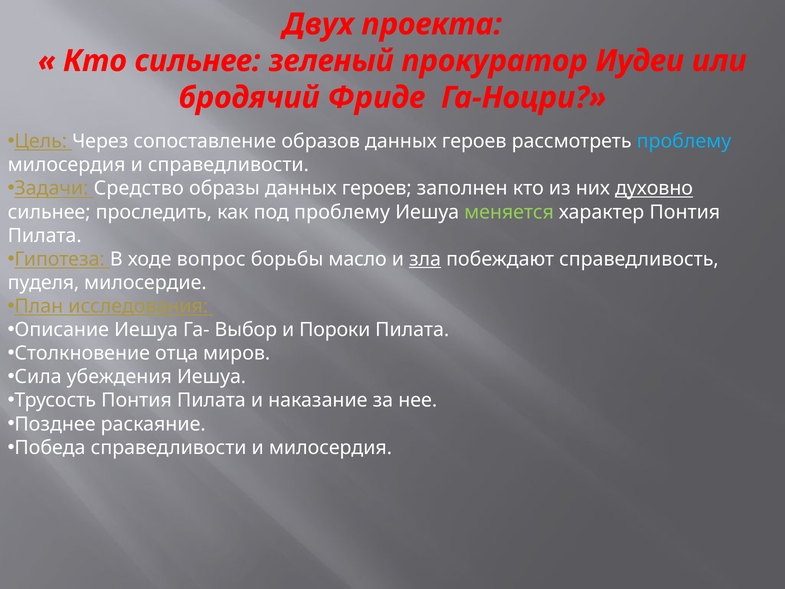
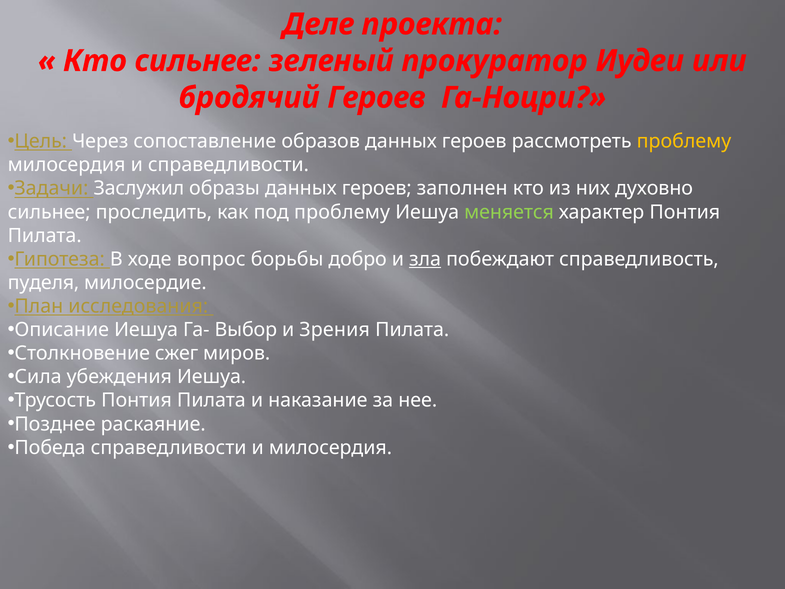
Двух: Двух -> Деле (318, 24)
бродячий Фриде: Фриде -> Героев (377, 98)
проблему colour: light blue -> yellow (684, 141)
Средство: Средство -> Заслужил (139, 188)
духовно underline: present -> none (654, 188)
масло: масло -> добро (358, 259)
Пороки: Пороки -> Зрения (335, 330)
отца: отца -> сжег (177, 353)
